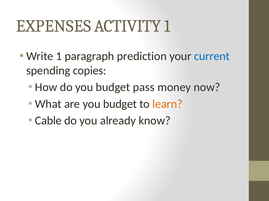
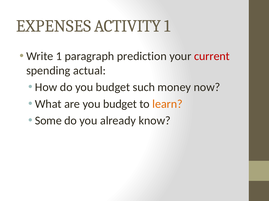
current colour: blue -> red (212, 56)
copies: copies -> actual (90, 71)
pass: pass -> such (144, 88)
Cable: Cable -> Some (48, 121)
